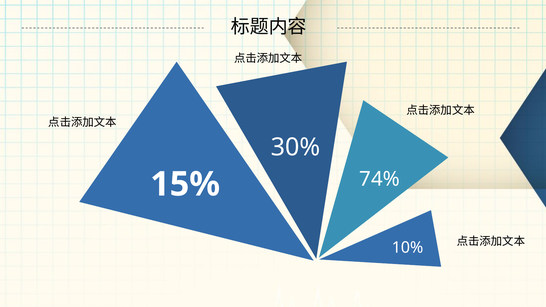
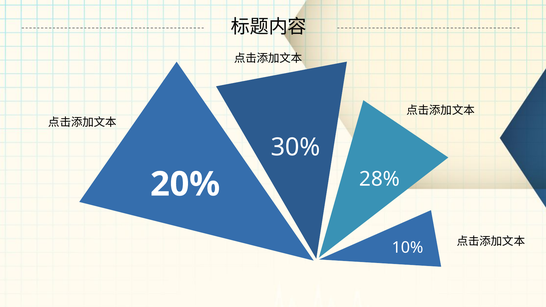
74%: 74% -> 28% (380, 179)
15%: 15% -> 20% (185, 184)
